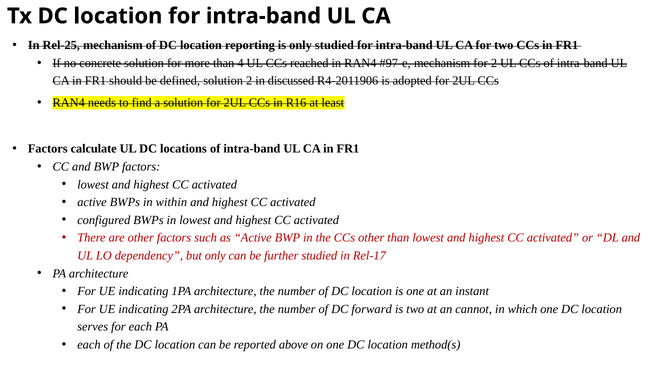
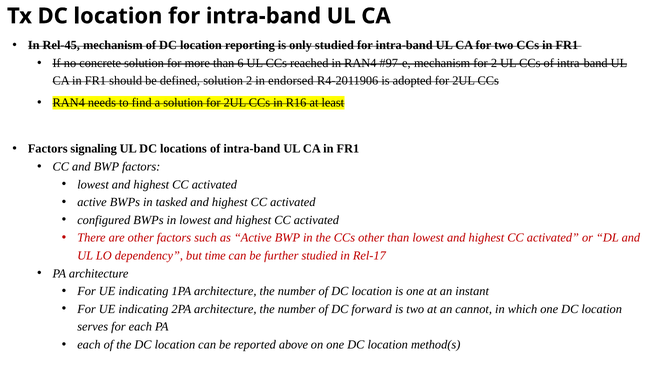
Rel-25: Rel-25 -> Rel-45 (61, 45)
4: 4 -> 6 (240, 63)
discussed: discussed -> endorsed (291, 81)
calculate: calculate -> signaling (94, 149)
within: within -> tasked (171, 202)
but only: only -> time (215, 255)
